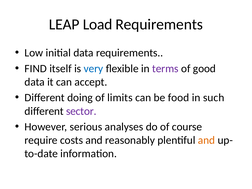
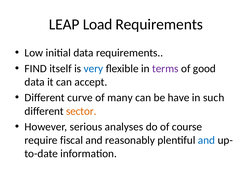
doing: doing -> curve (80, 98)
limits: limits -> many (120, 98)
food: food -> have (179, 98)
sector colour: purple -> orange (81, 111)
costs: costs -> fiscal (72, 140)
and colour: orange -> blue (207, 140)
